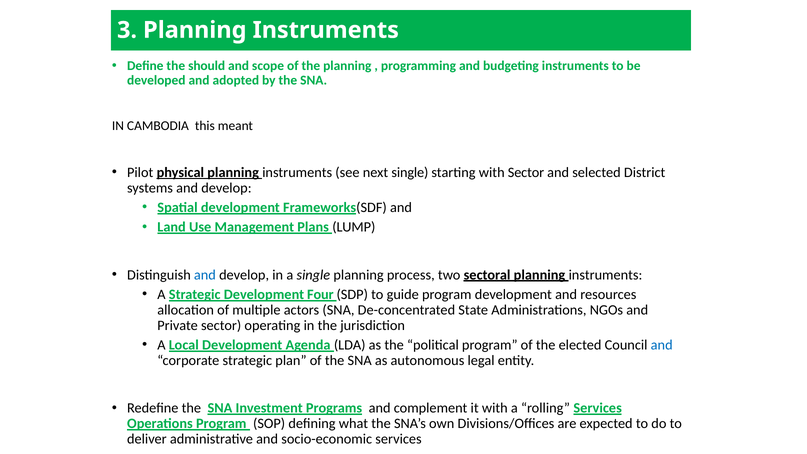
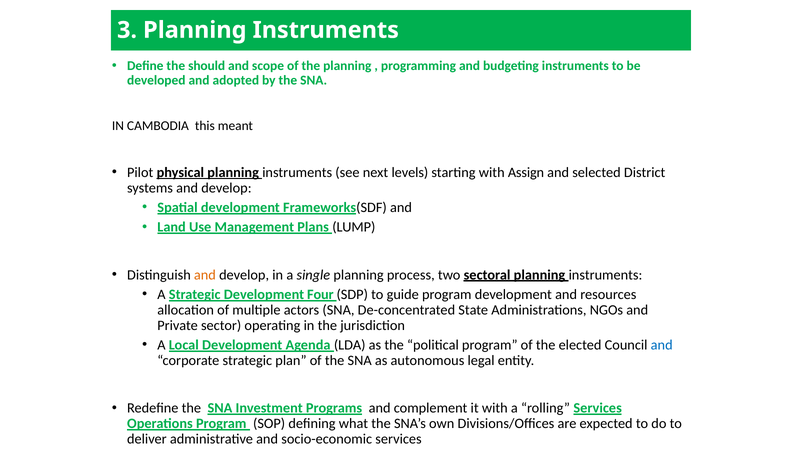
next single: single -> levels (410, 172)
with Sector: Sector -> Assign (526, 172)
and colour: blue -> orange (205, 275)
